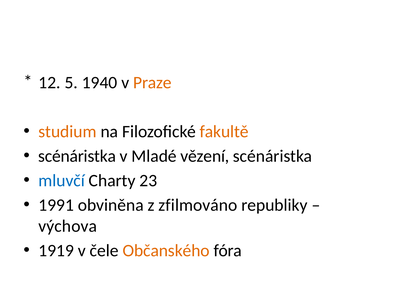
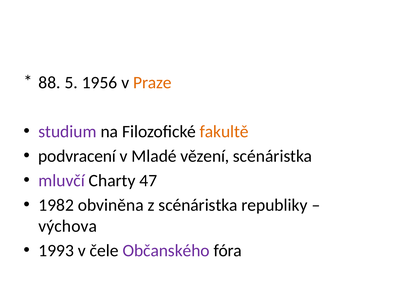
12: 12 -> 88 (49, 83)
1940: 1940 -> 1956 (100, 83)
studium colour: orange -> purple (67, 132)
scénáristka: scénáristka -> podvracení (77, 156)
mluvčí colour: blue -> purple (62, 181)
23: 23 -> 47 (148, 181)
1991: 1991 -> 1982 (56, 205)
z zfilmováno: zfilmováno -> scénáristka (198, 205)
1919: 1919 -> 1993 (56, 251)
Občanského colour: orange -> purple (166, 251)
